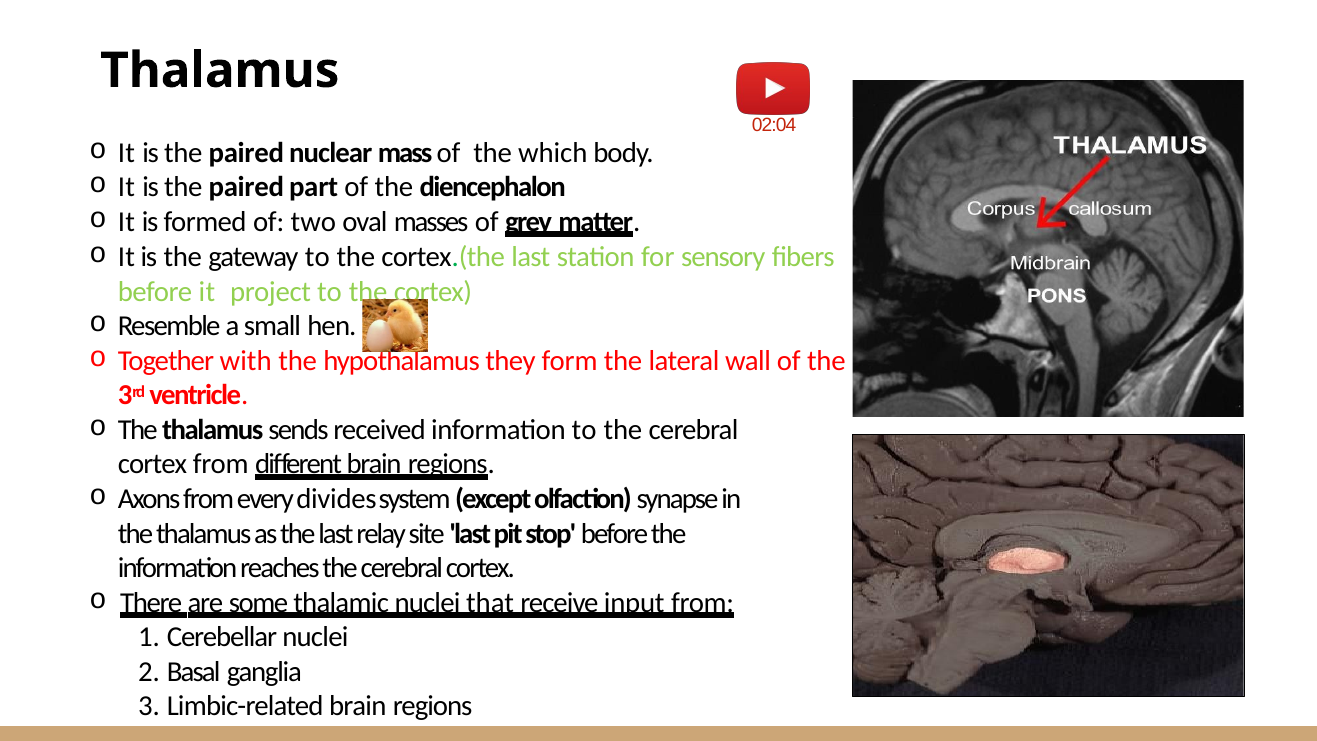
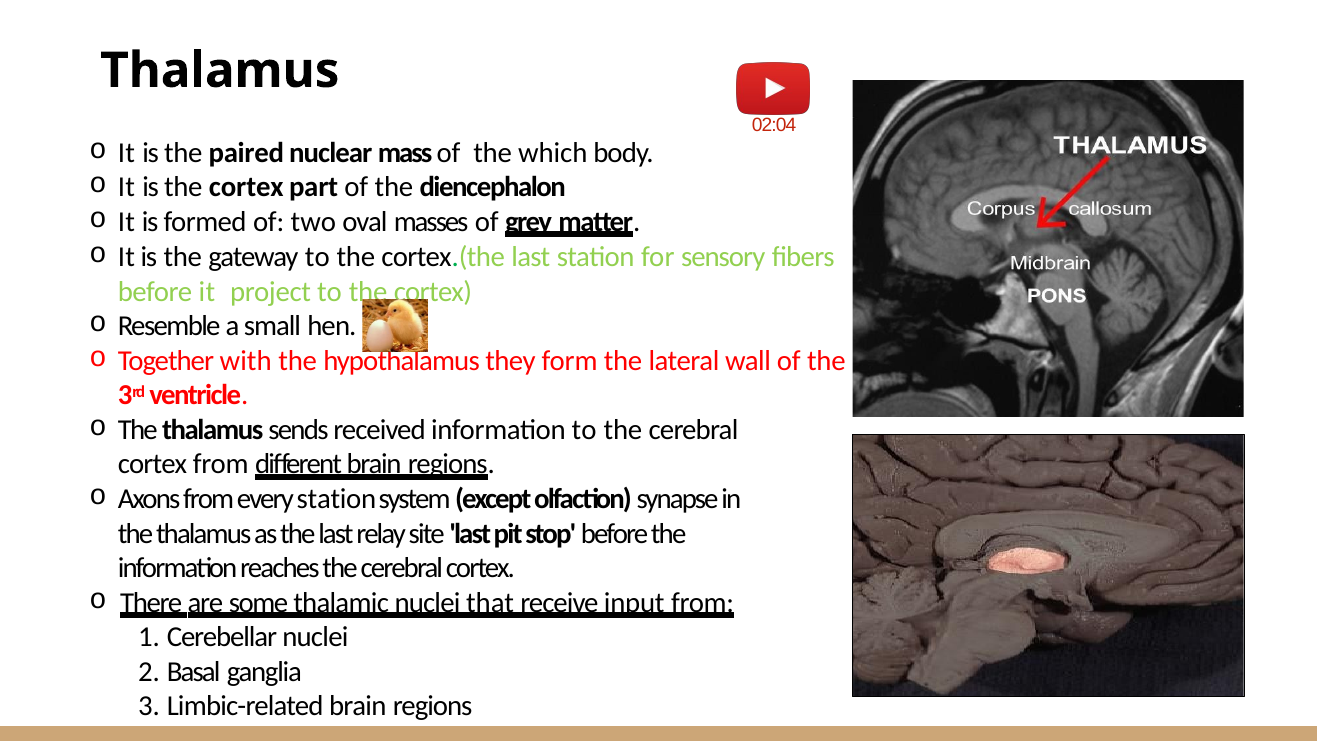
paired: paired -> cortex (246, 187)
every divides: divides -> station (336, 499)
